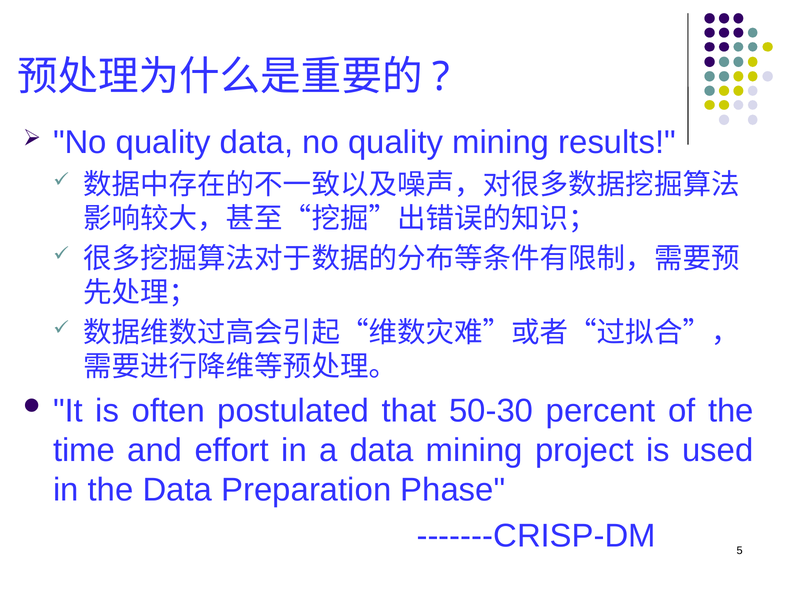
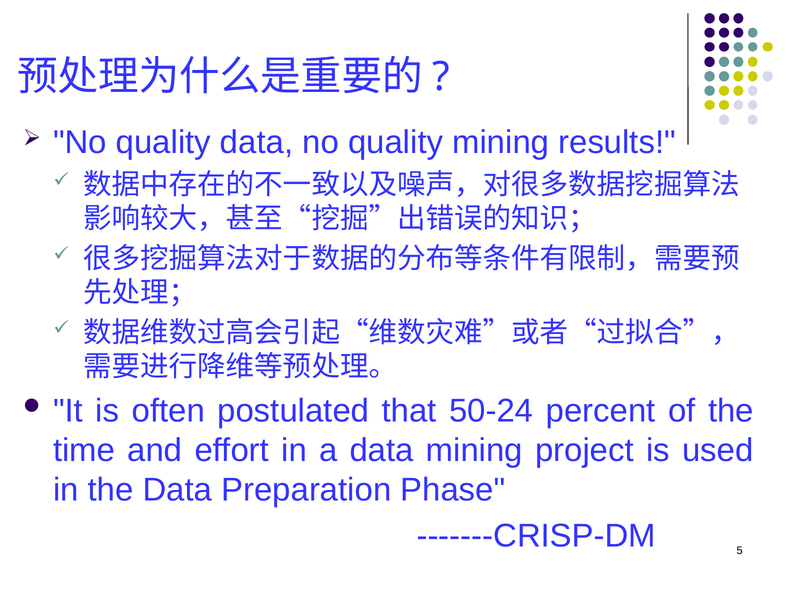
50-30: 50-30 -> 50-24 (491, 411)
